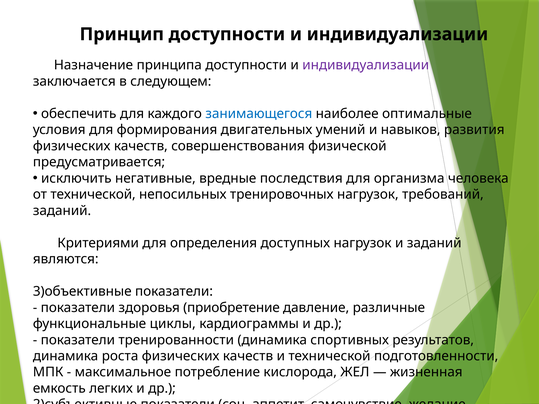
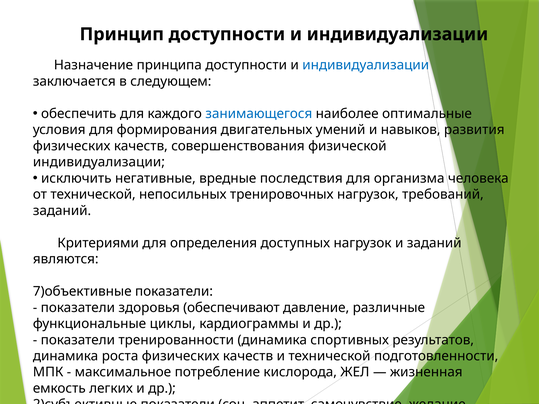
индивидуализации colour: purple -> blue (366, 65)
предусматривается: предусматривается -> индивидуализации (99, 162)
3)объективные: 3)объективные -> 7)объективные (82, 292)
приобретение: приобретение -> обеспечивают (231, 308)
